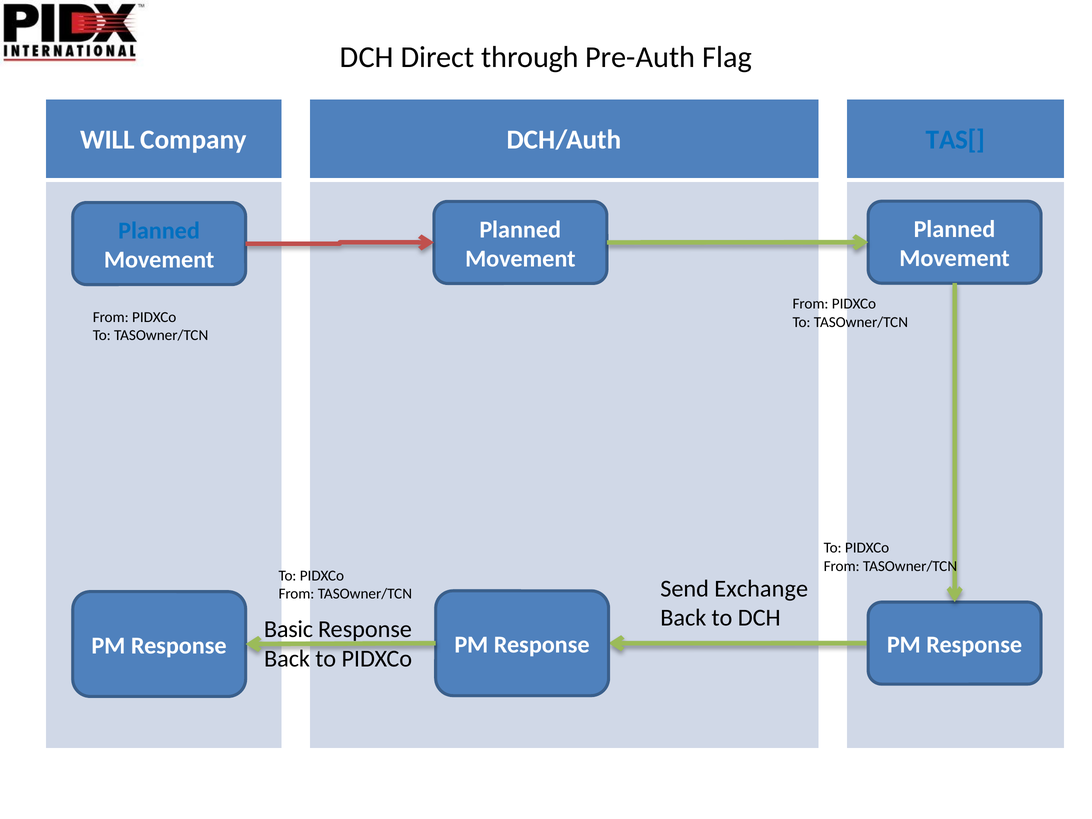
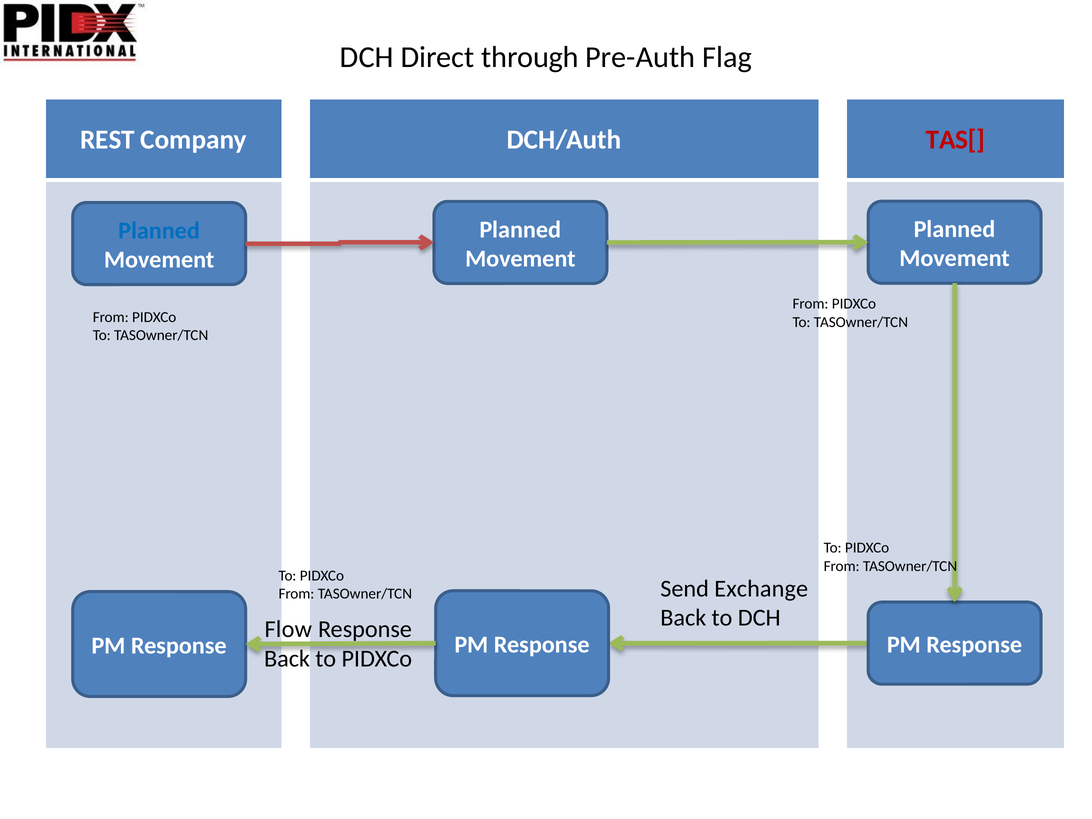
WILL: WILL -> REST (108, 140)
TAS[ colour: blue -> red (956, 140)
Basic: Basic -> Flow (288, 629)
